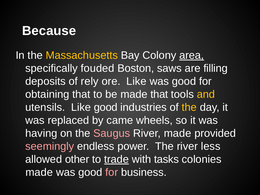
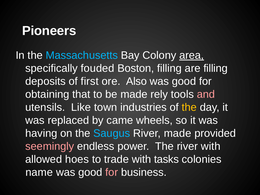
Because: Because -> Pioneers (49, 31)
Massachusetts colour: yellow -> light blue (82, 55)
Boston saws: saws -> filling (169, 68)
rely: rely -> first (90, 81)
ore Like: Like -> Also (137, 81)
made that: that -> rely (159, 94)
and colour: yellow -> pink (206, 94)
Like good: good -> town (106, 107)
Saugus colour: pink -> light blue (112, 133)
river less: less -> with (211, 146)
other: other -> hoes (77, 159)
trade underline: present -> none (117, 159)
made: made -> name (39, 172)
